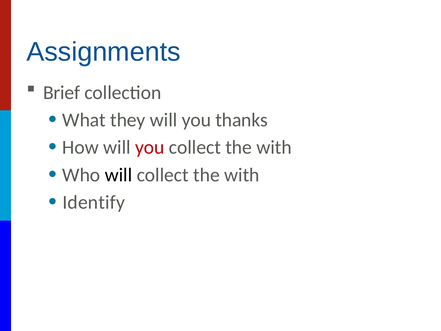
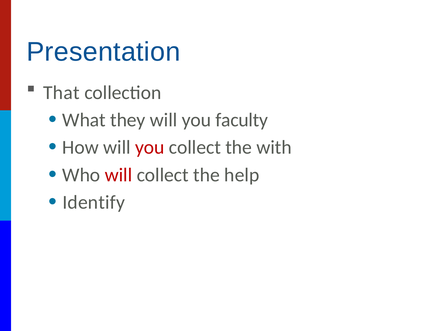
Assignments: Assignments -> Presentation (103, 52)
Brief: Brief -> That (61, 93)
thanks: thanks -> faculty (242, 120)
will colour: black -> red (119, 175)
with: with -> help (242, 175)
